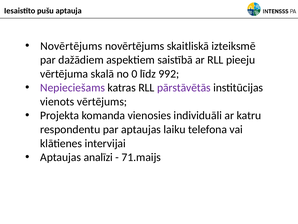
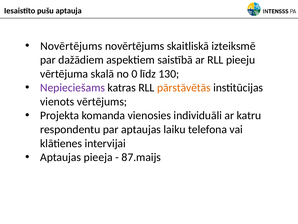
992: 992 -> 130 (169, 74)
pārstāvētās colour: purple -> orange (184, 88)
analīzi: analīzi -> pieeja (98, 157)
71.maijs: 71.maijs -> 87.maijs (141, 157)
